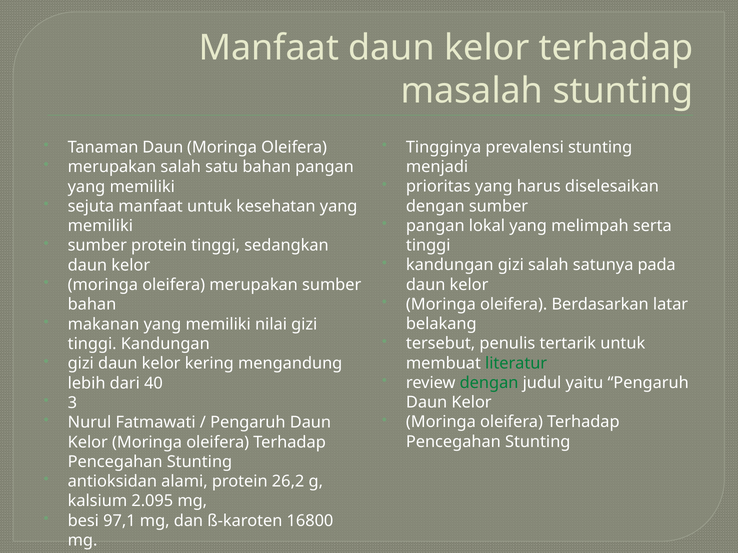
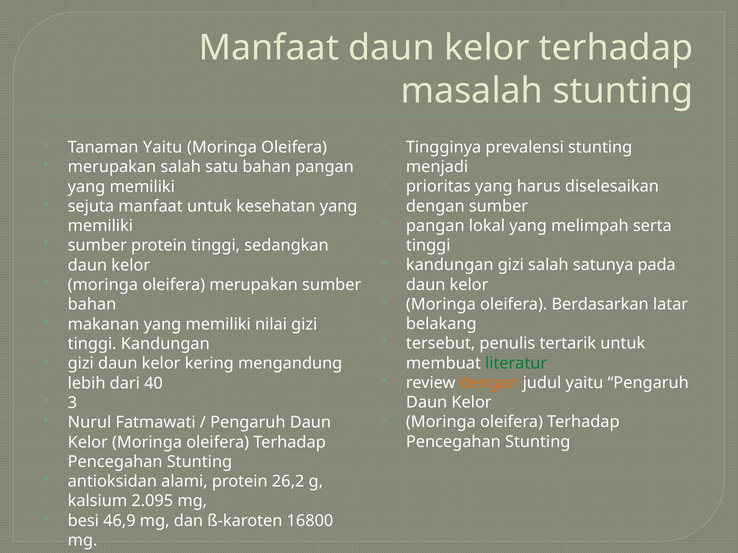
Tanaman Daun: Daun -> Yaitu (163, 147)
dengan colour: green -> orange (489, 383)
97,1: 97,1 -> 46,9 (119, 521)
